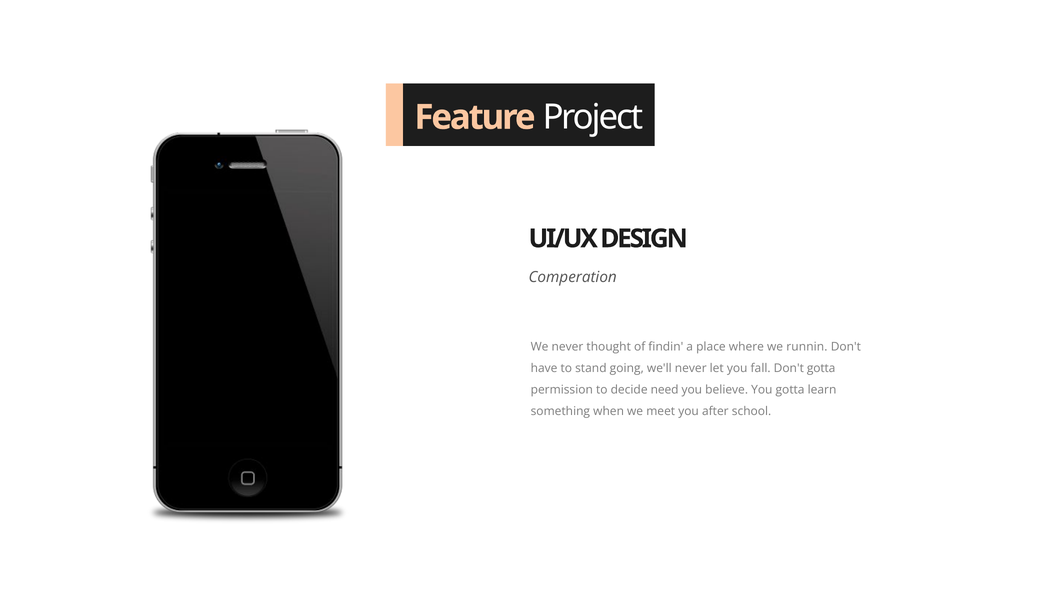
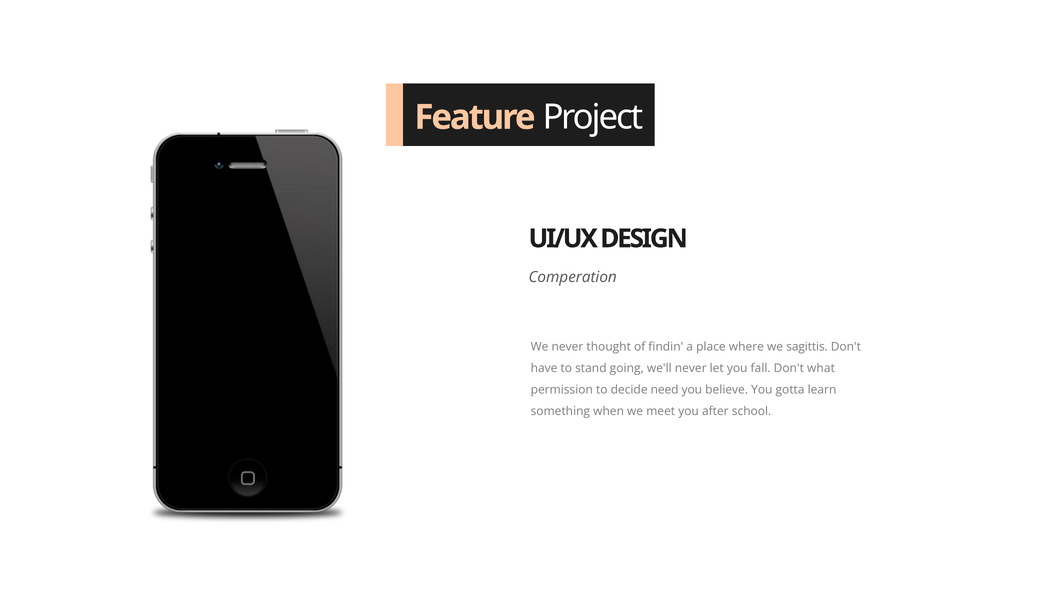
runnin: runnin -> sagittis (807, 346)
Don't gotta: gotta -> what (821, 368)
